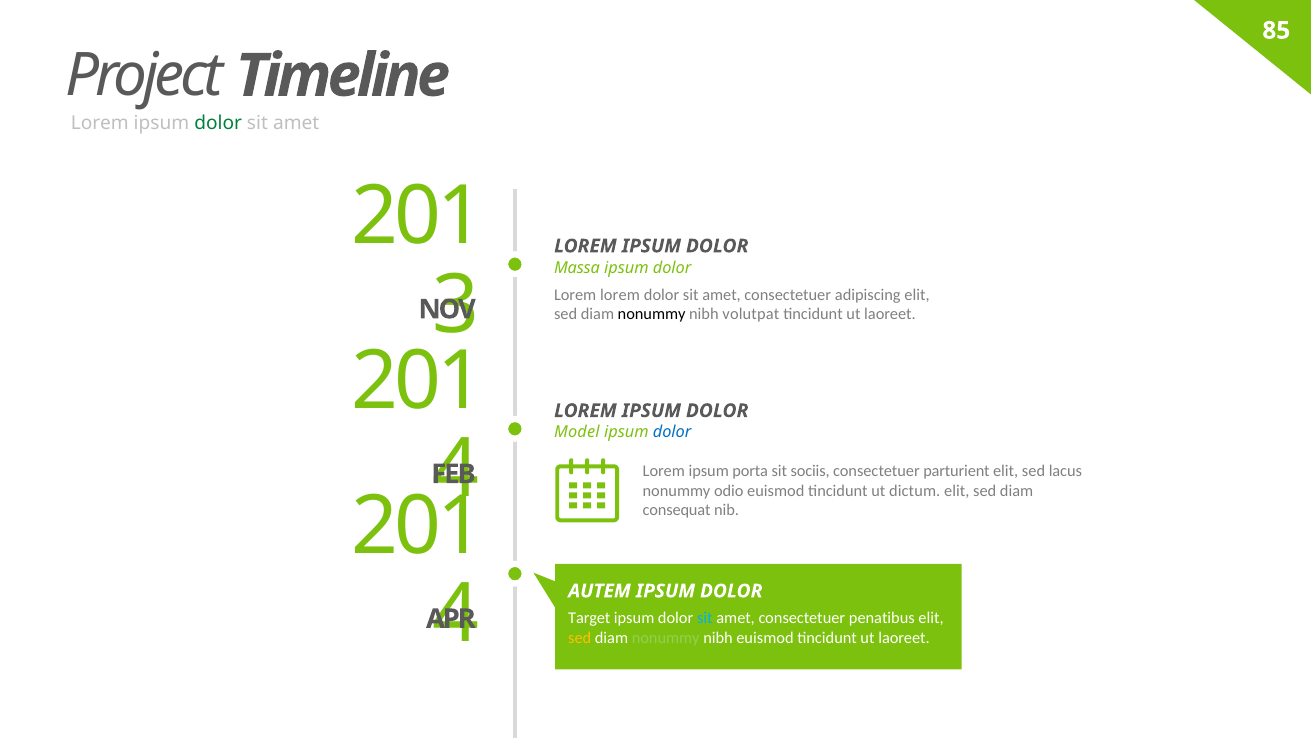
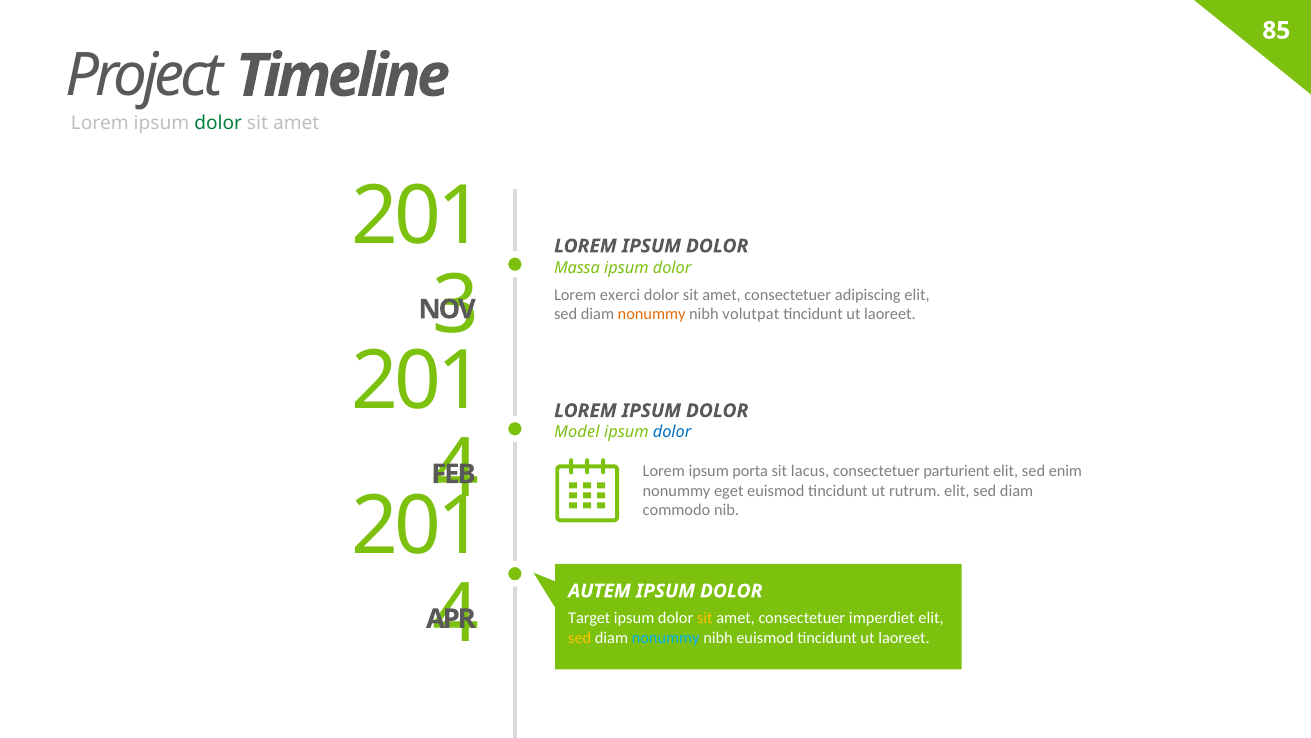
Lorem lorem: lorem -> exerci (620, 294)
nonummy colour: black -> orange (652, 314)
sociis: sociis -> lacus (810, 471)
lacus: lacus -> enim (1065, 471)
odio: odio -> eget (729, 490)
dictum: dictum -> rutrum (915, 490)
consequat: consequat -> commodo (677, 510)
sit colour: light blue -> yellow (705, 618)
penatibus: penatibus -> imperdiet (882, 618)
nonummy colour: light green -> light blue (666, 637)
